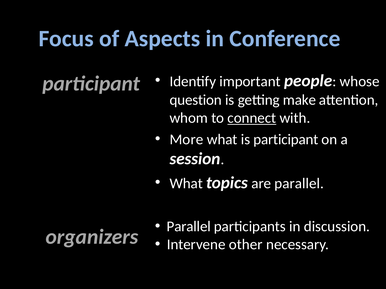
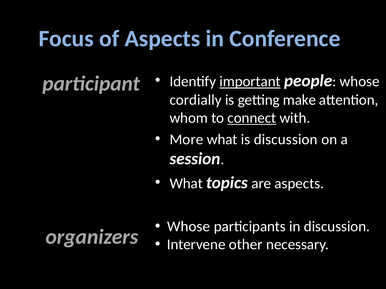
important underline: none -> present (250, 82)
question: question -> cordially (196, 100)
is participant: participant -> discussion (286, 140)
are parallel: parallel -> aspects (299, 184)
Parallel: Parallel -> Whose (189, 227)
